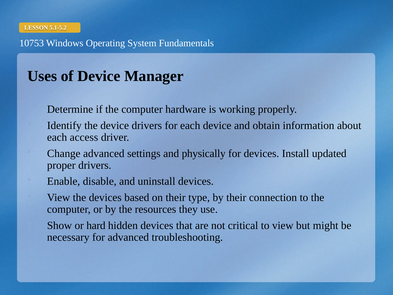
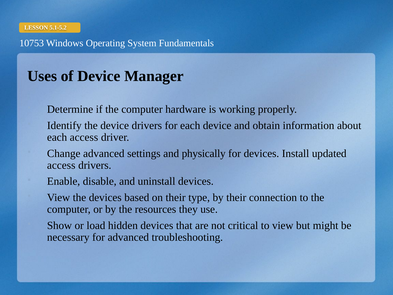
proper: proper -> access (61, 165)
hard: hard -> load (96, 225)
